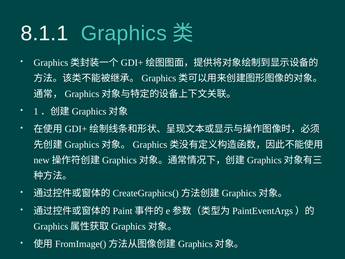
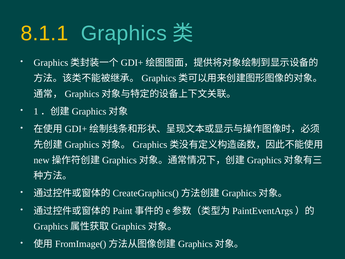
8.1.1 colour: white -> yellow (44, 33)
